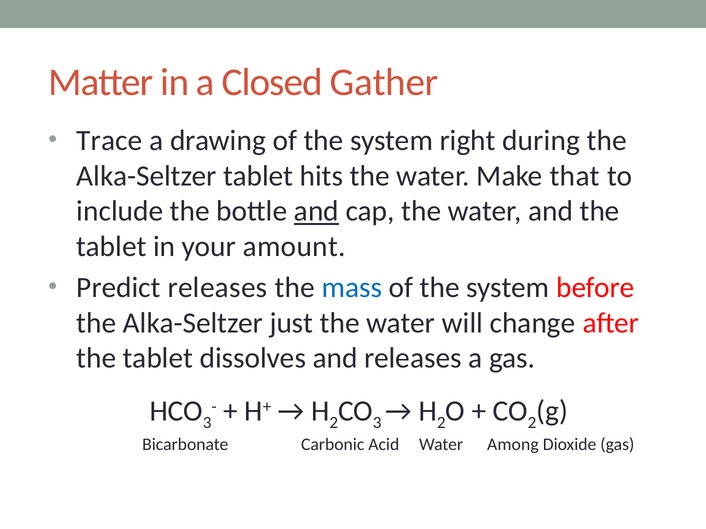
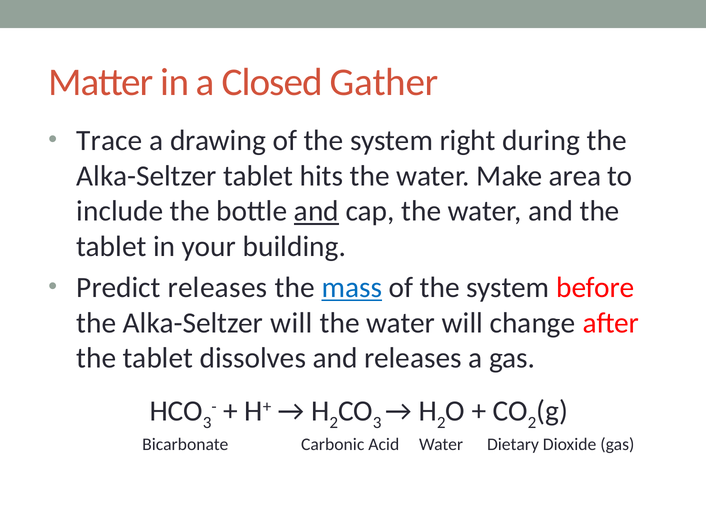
that: that -> area (575, 176)
amount: amount -> building (294, 247)
mass underline: none -> present (352, 288)
Alka-Seltzer just: just -> will (291, 323)
Among: Among -> Dietary (513, 445)
